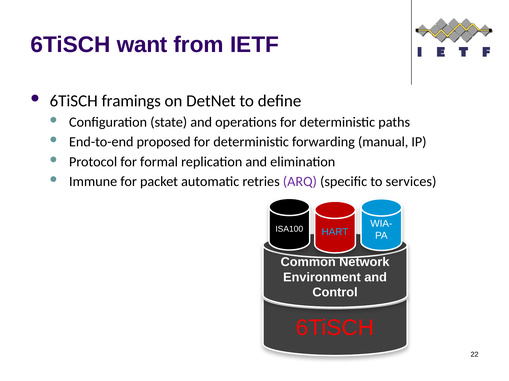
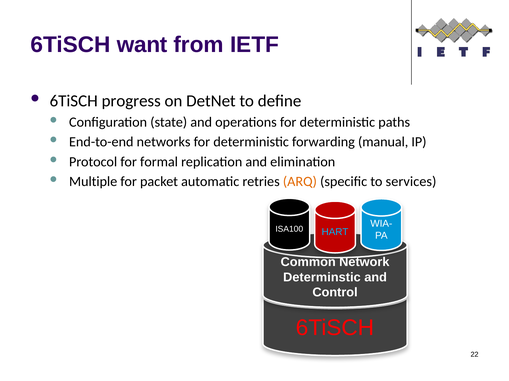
framings: framings -> progress (131, 101)
proposed: proposed -> networks (164, 142)
Immune: Immune -> Multiple (93, 182)
ARQ colour: purple -> orange (300, 182)
Environment: Environment -> Determinstic (322, 278)
